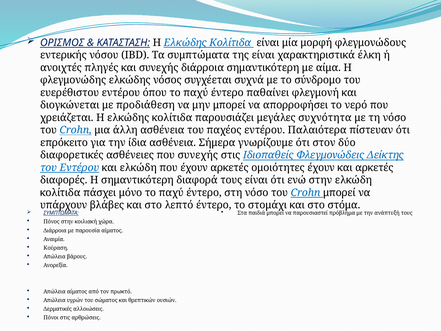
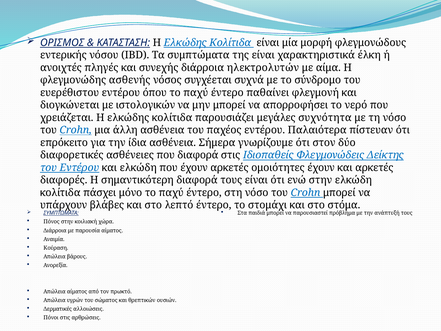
διάρροια σημαντικότερη: σημαντικότερη -> ηλεκτρολυτών (263, 68)
φλεγμονώδης ελκώδης: ελκώδης -> ασθενής (130, 80)
προδιάθεση: προδιάθεση -> ιστολογικών (146, 105)
που συνεχής: συνεχής -> διαφορά (198, 155)
